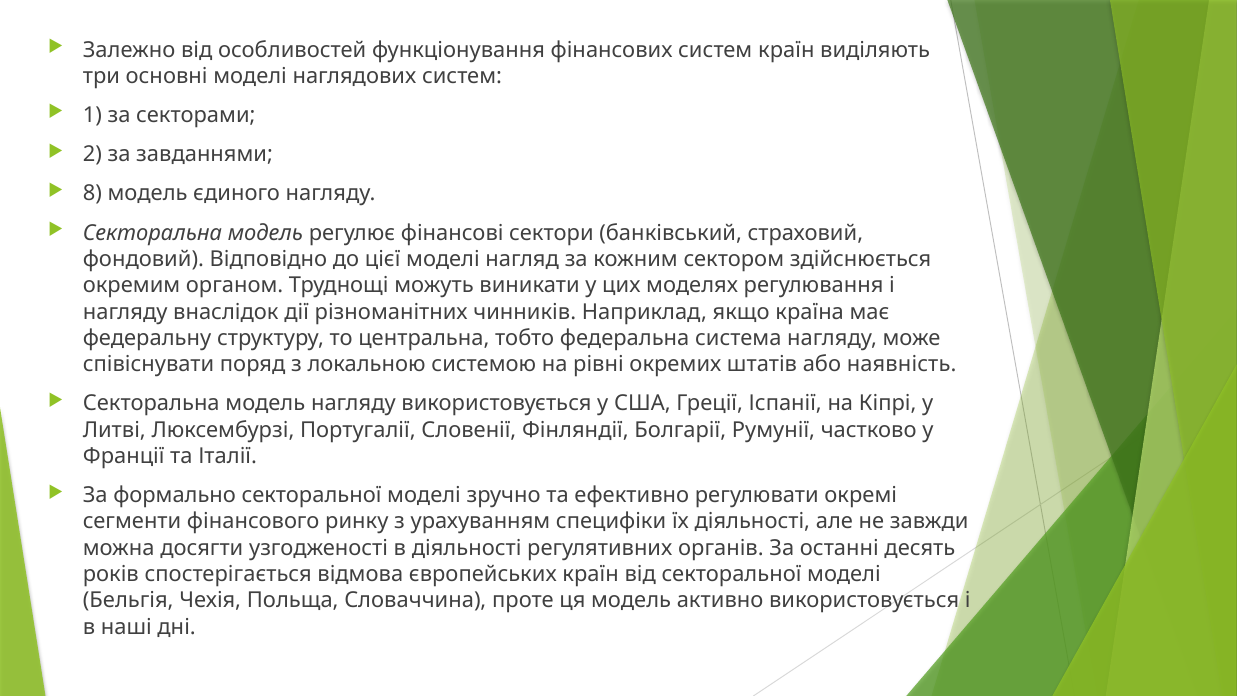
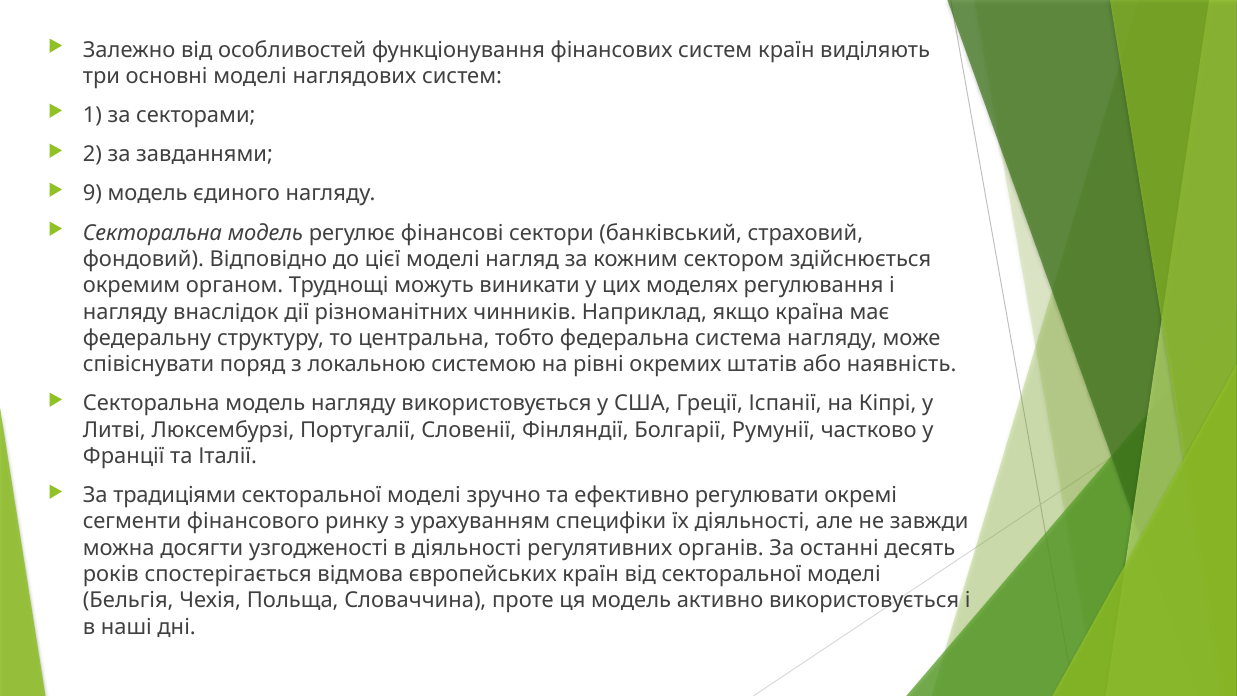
8: 8 -> 9 (92, 194)
формально: формально -> традиціями (175, 495)
